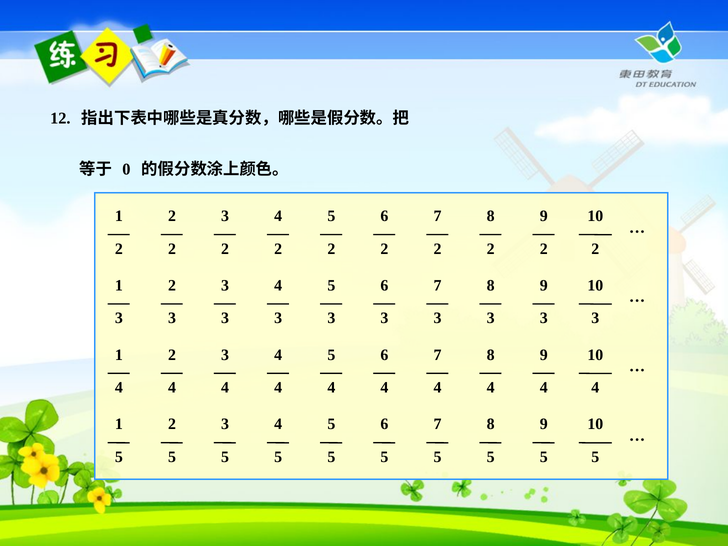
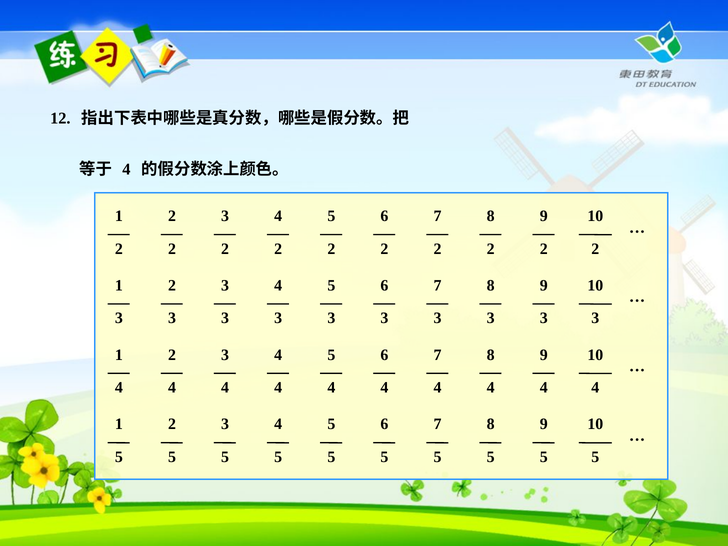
0: 0 -> 4 (126, 169)
